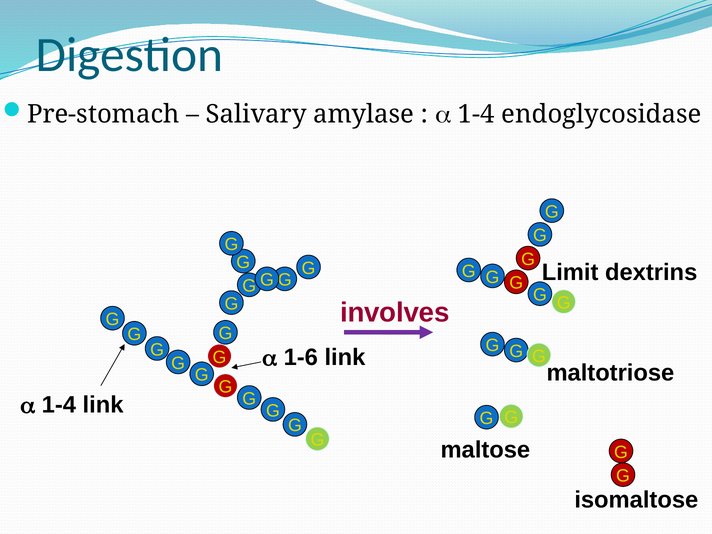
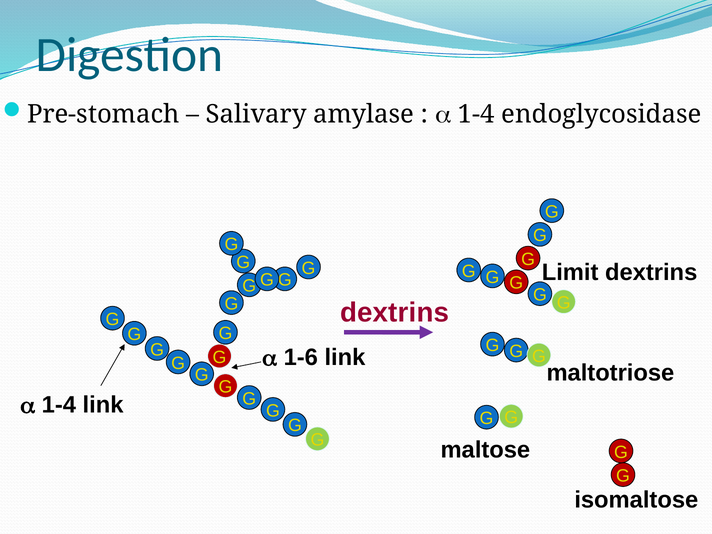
involves: involves -> dextrins (395, 313)
